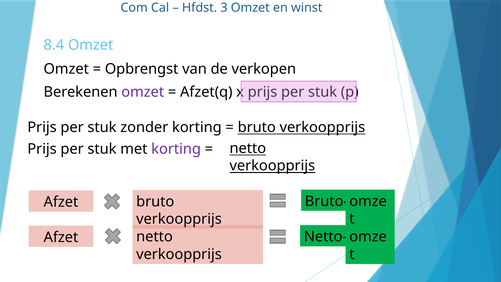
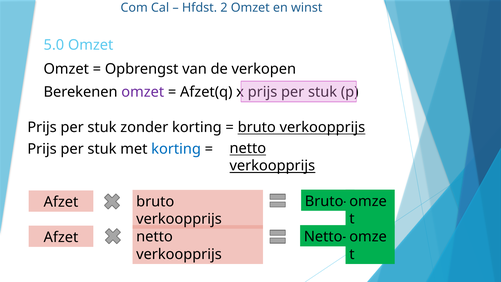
3: 3 -> 2 (224, 8)
8.4: 8.4 -> 5.0 (54, 45)
korting colour: purple -> blue (176, 149)
